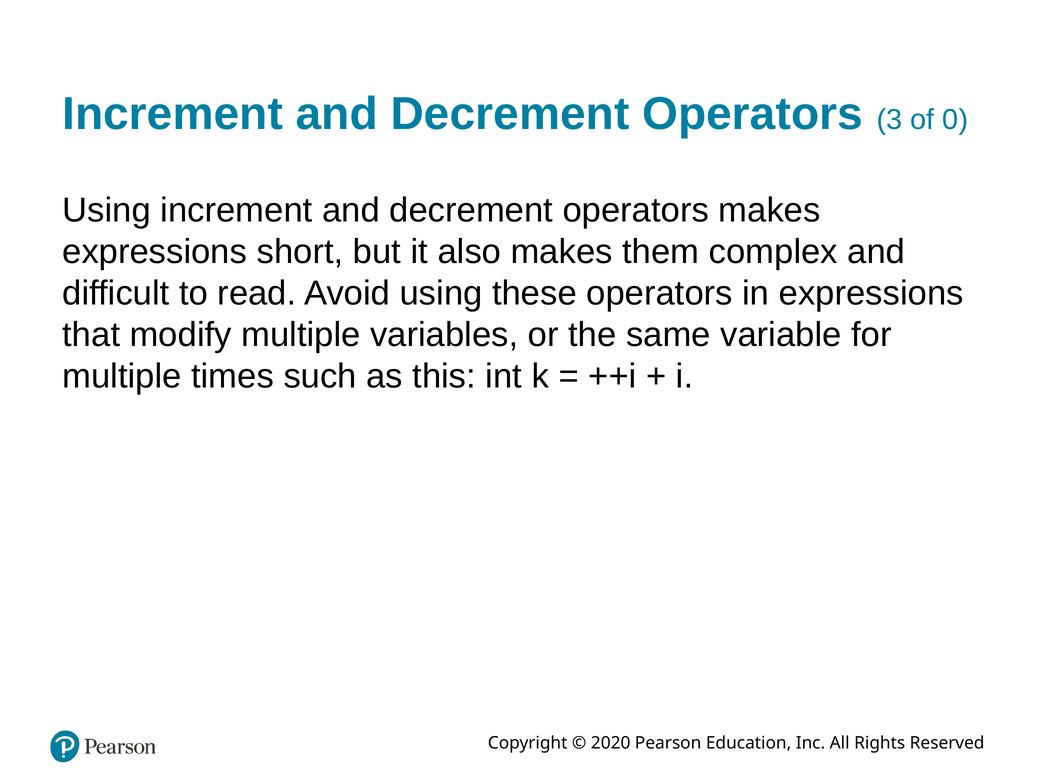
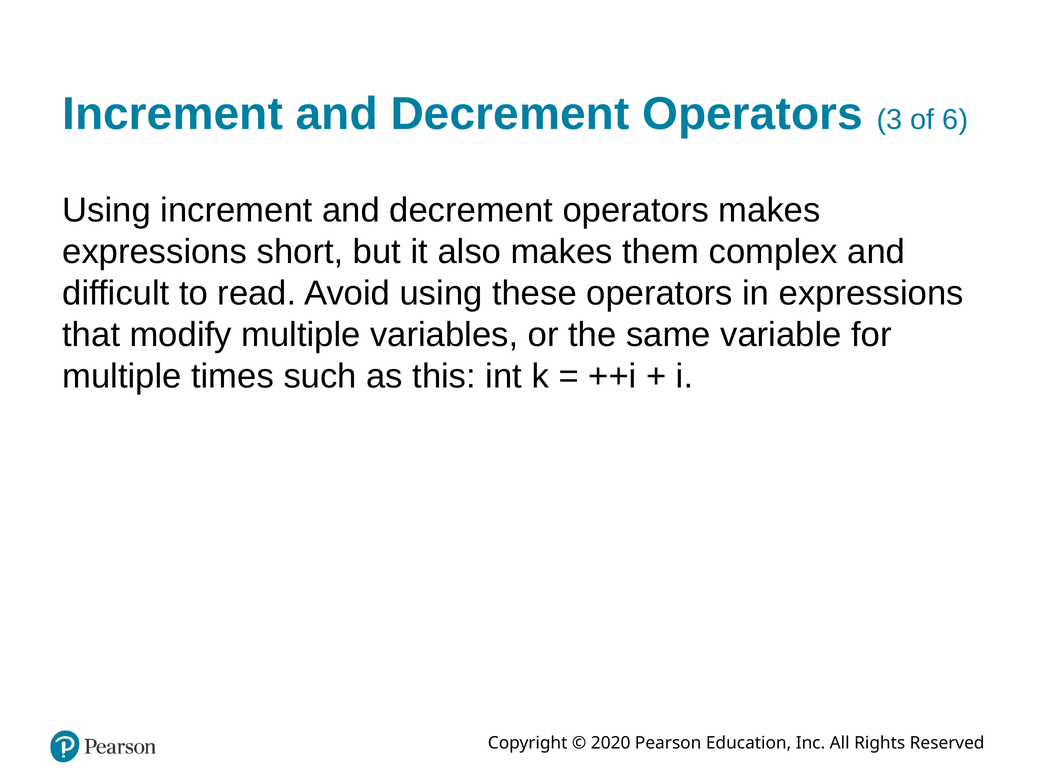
0: 0 -> 6 (955, 120)
